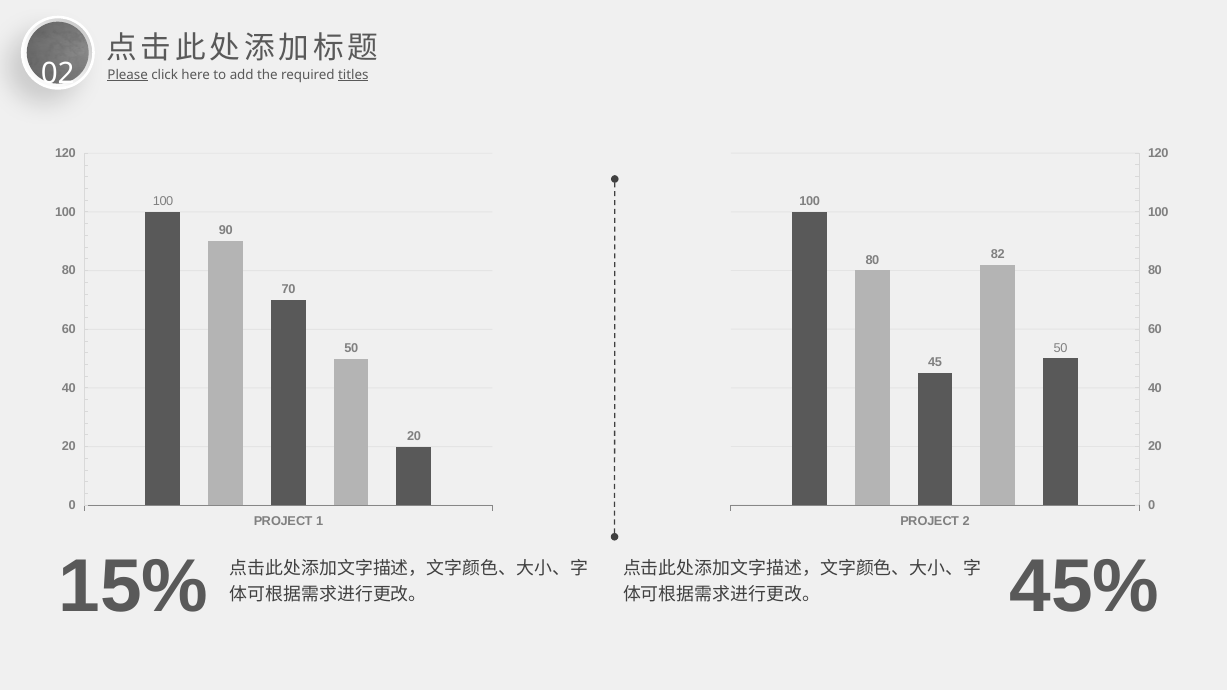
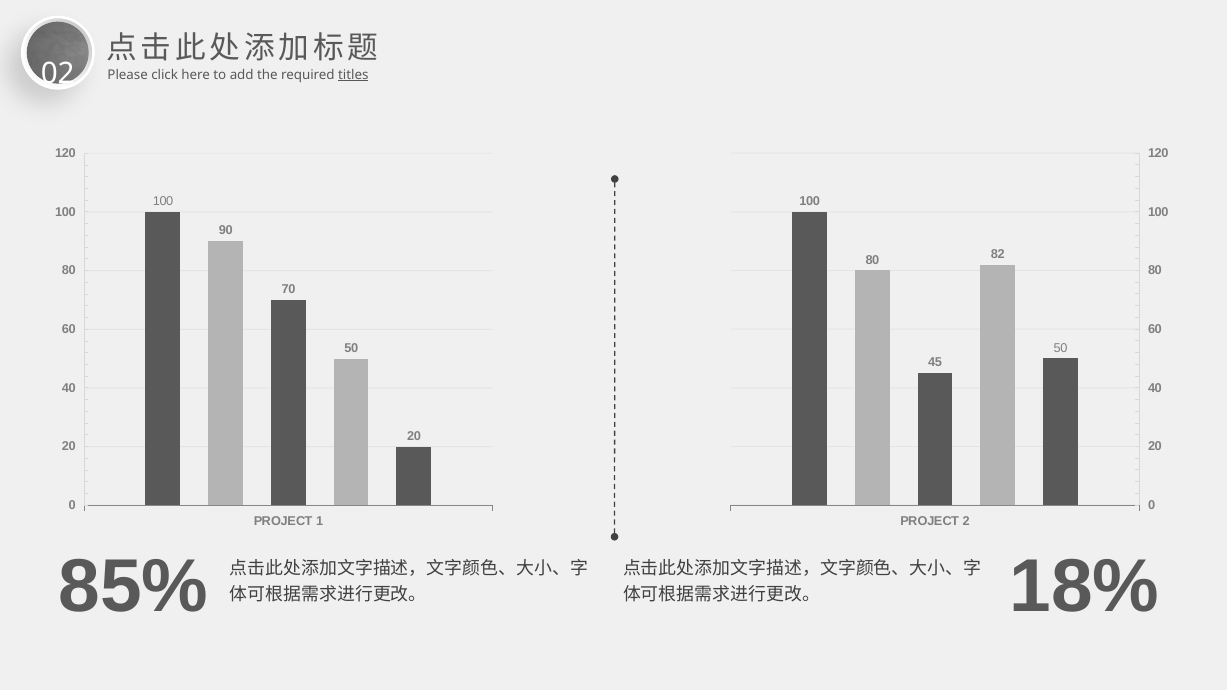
Please underline: present -> none (128, 75)
15%: 15% -> 85% (133, 587)
45%: 45% -> 18% (1084, 587)
